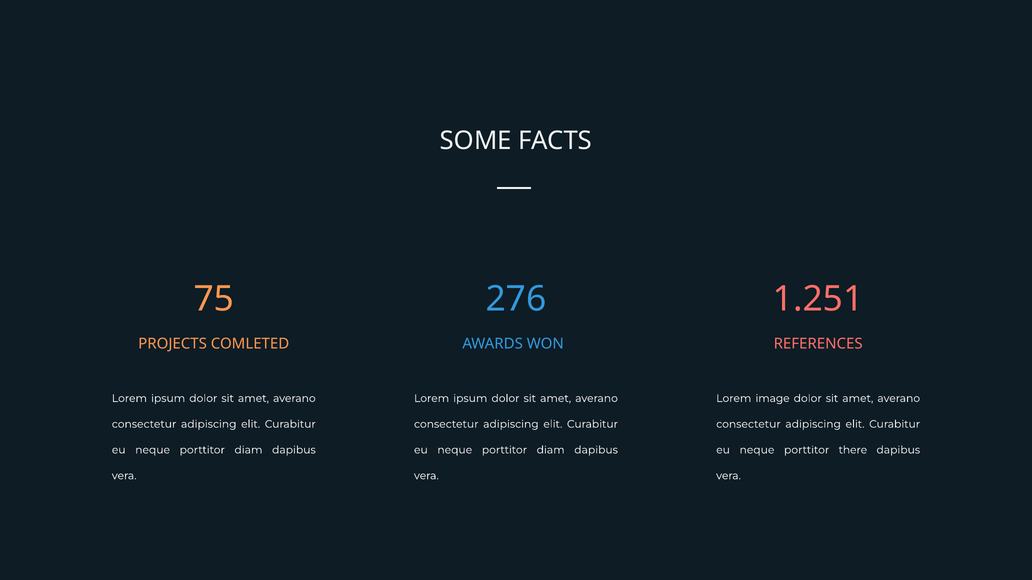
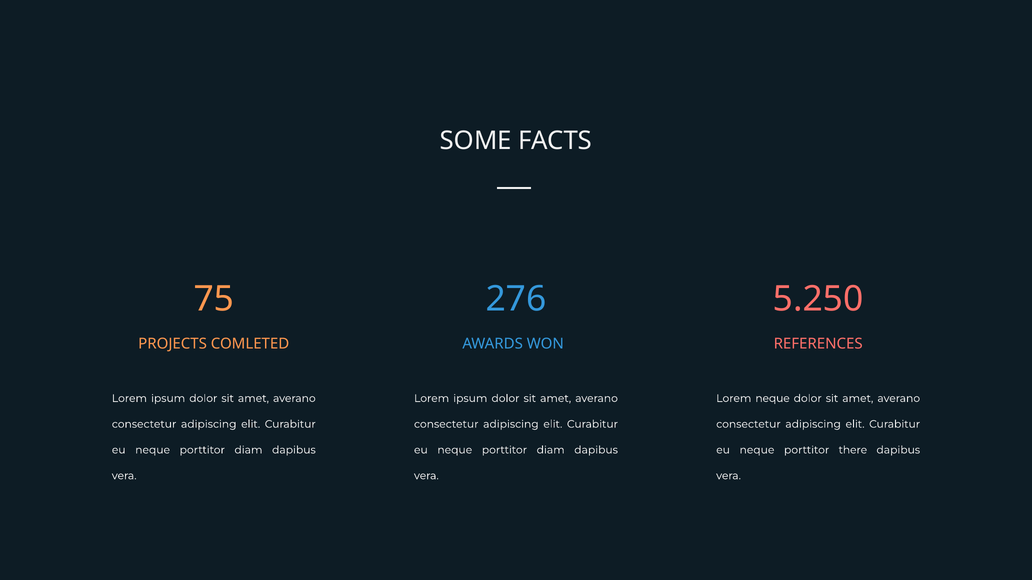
1.251: 1.251 -> 5.250 (818, 299)
Lorem image: image -> neque (773, 399)
